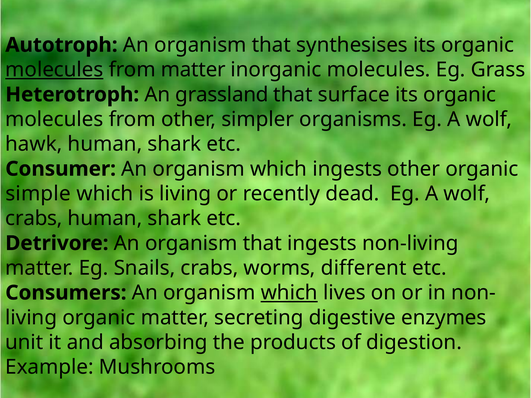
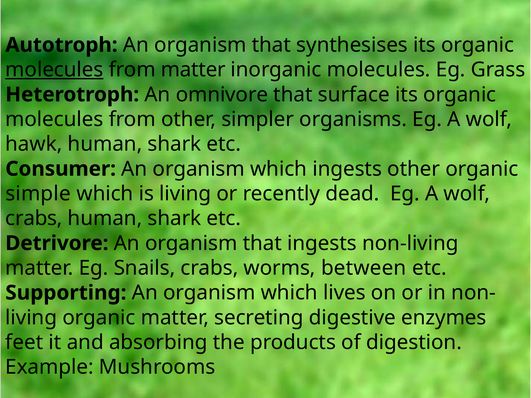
grassland: grassland -> omnivore (222, 95)
different: different -> between (364, 268)
Consumers: Consumers -> Supporting (66, 293)
which underline: present -> none (289, 293)
unit: unit -> feet (24, 343)
